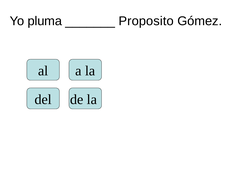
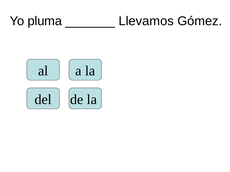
Proposito: Proposito -> Llevamos (146, 21)
